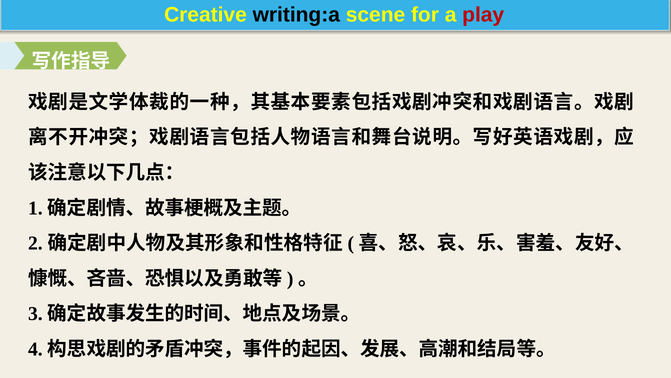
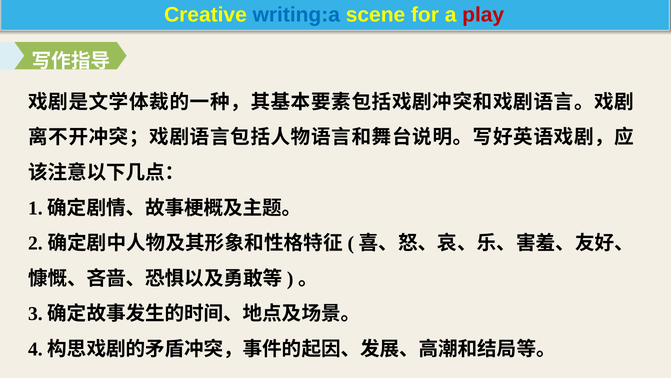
writing:a colour: black -> blue (296, 15)
